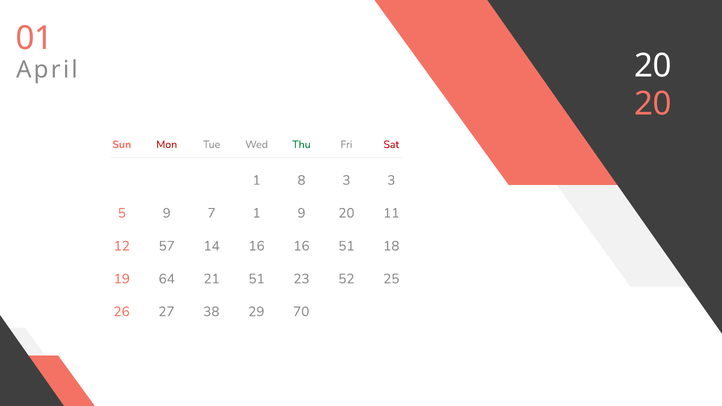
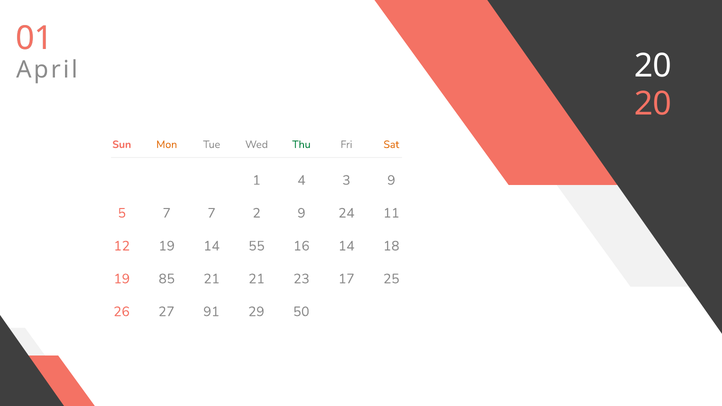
Mon colour: red -> orange (167, 145)
Sat colour: red -> orange (391, 145)
8: 8 -> 4 (301, 180)
3 3: 3 -> 9 (391, 180)
5 9: 9 -> 7 (167, 213)
7 1: 1 -> 2 (257, 213)
9 20: 20 -> 24 (346, 213)
12 57: 57 -> 19 (167, 246)
14 16: 16 -> 55 (257, 246)
16 51: 51 -> 14 (346, 246)
64: 64 -> 85 (167, 279)
21 51: 51 -> 21 (257, 279)
52: 52 -> 17 (346, 279)
38: 38 -> 91 (211, 312)
70: 70 -> 50 (301, 312)
